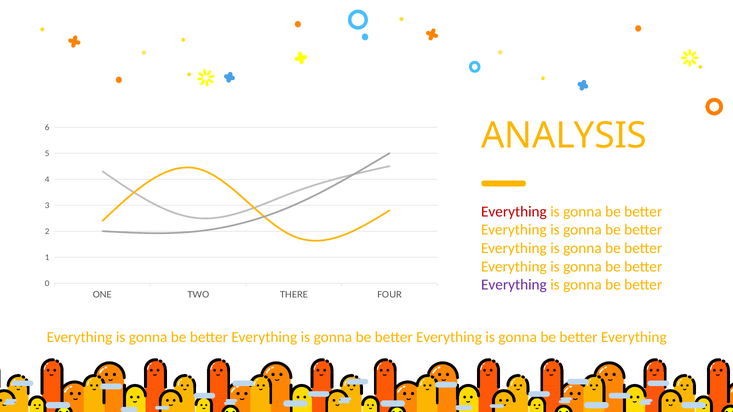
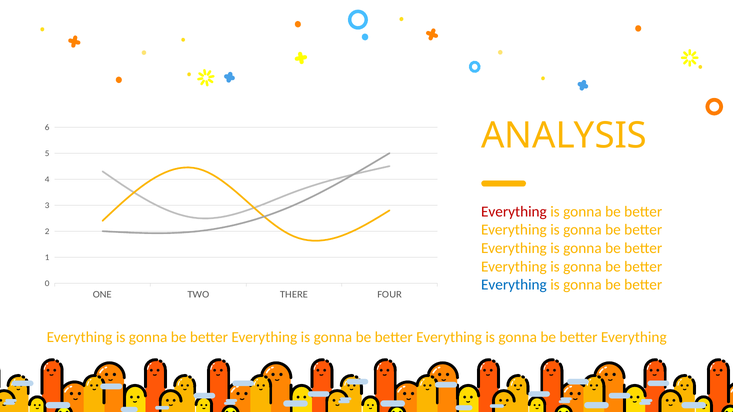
Everything colour: purple -> blue (514, 285)
